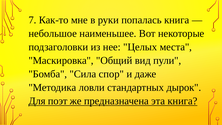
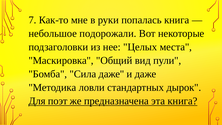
наименьшее: наименьшее -> подорожали (108, 34)
Сила спор: спор -> даже (111, 74)
